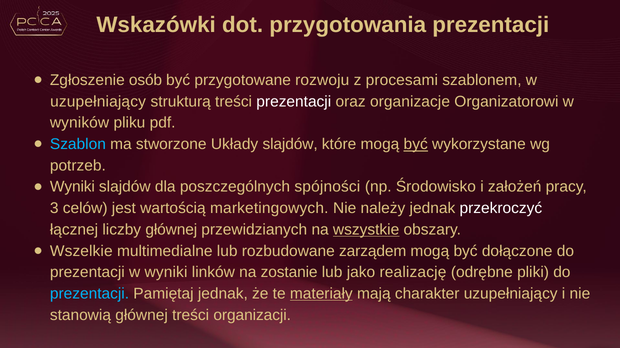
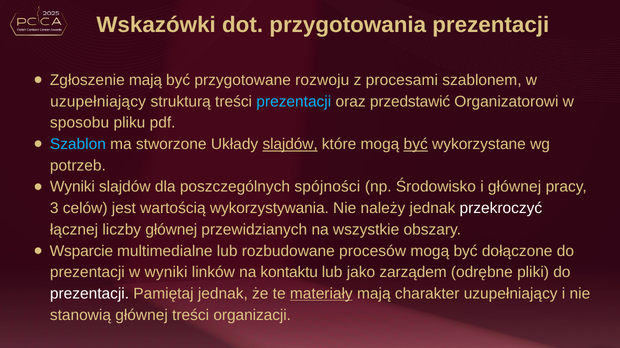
Zgłoszenie osób: osób -> mają (146, 80)
prezentacji colour: white -> light blue (294, 102)
organizacje: organizacje -> przedstawić (410, 102)
wyników: wyników -> sposobu (80, 123)
slajdów underline: none -> present (290, 145)
i założeń: założeń -> głównej (515, 187)
marketingowych: marketingowych -> wykorzystywania (269, 209)
wszystkie underline: present -> none (366, 230)
Wszelkie: Wszelkie -> Wsparcie (81, 251)
zarządem: zarządem -> procesów (373, 251)
zostanie: zostanie -> kontaktu (289, 273)
realizację: realizację -> zarządem (413, 273)
prezentacji colour: light blue -> white (90, 294)
